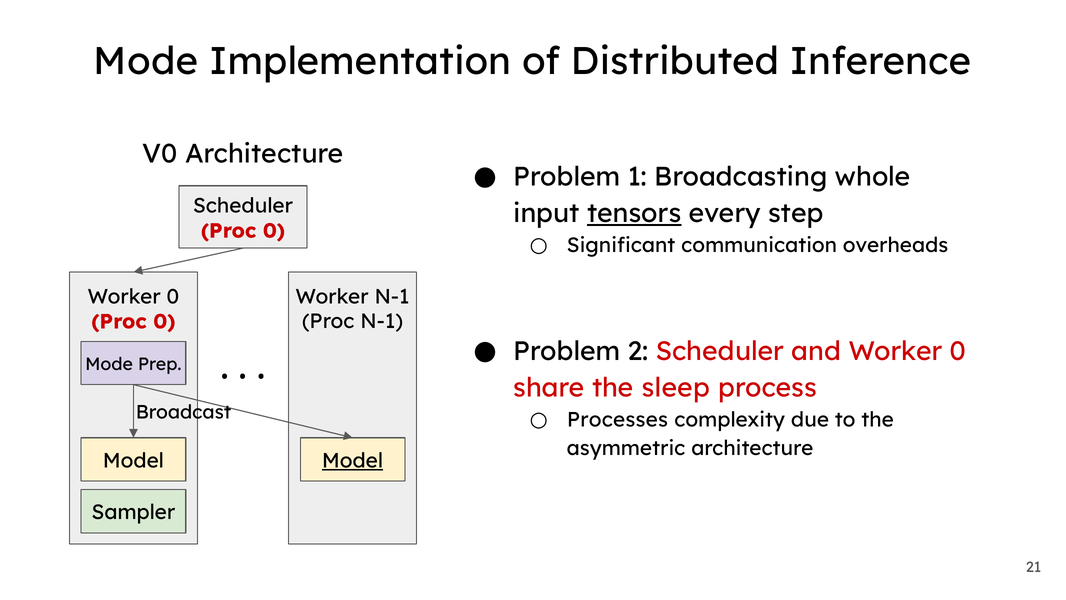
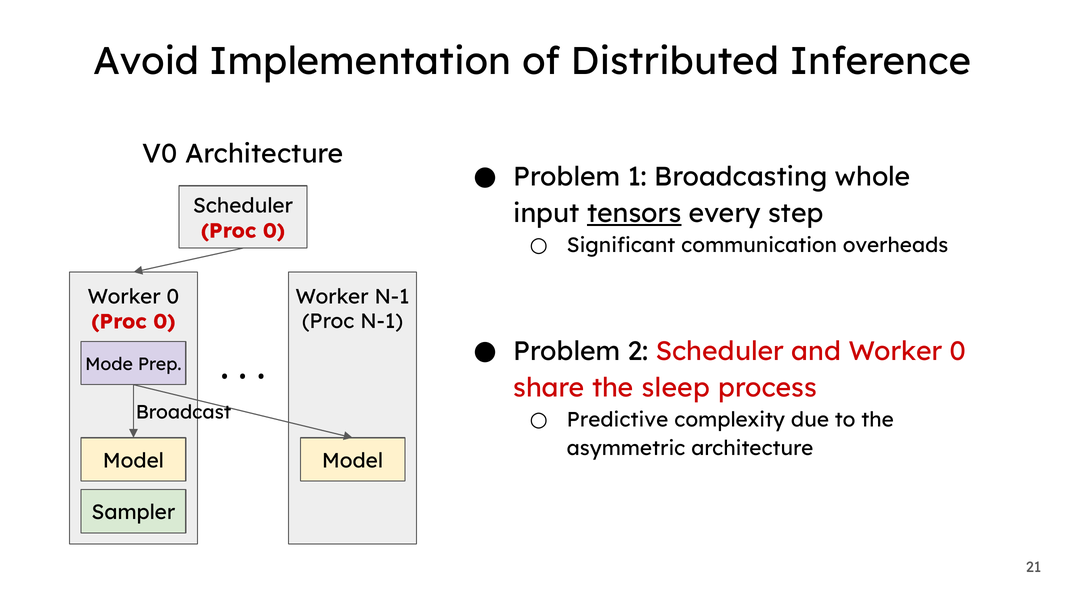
Mode: Mode -> Avoid (146, 62)
Processes: Processes -> Predictive (618, 420)
Model underline: present -> none (353, 461)
